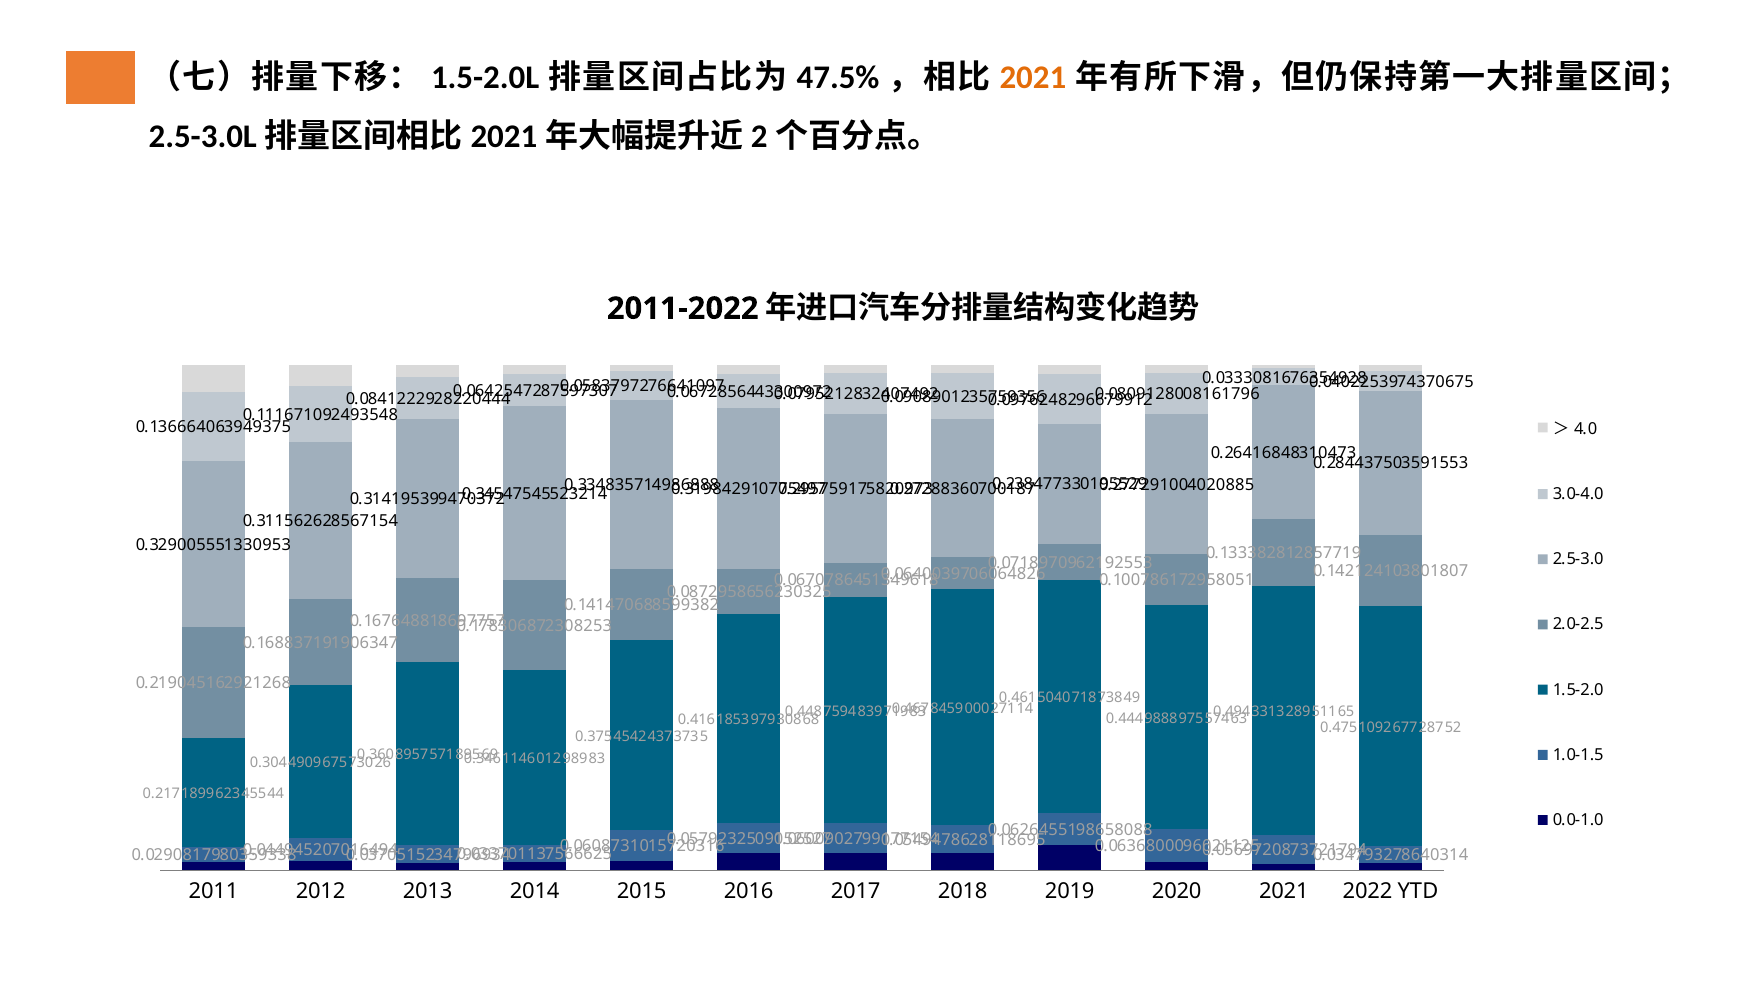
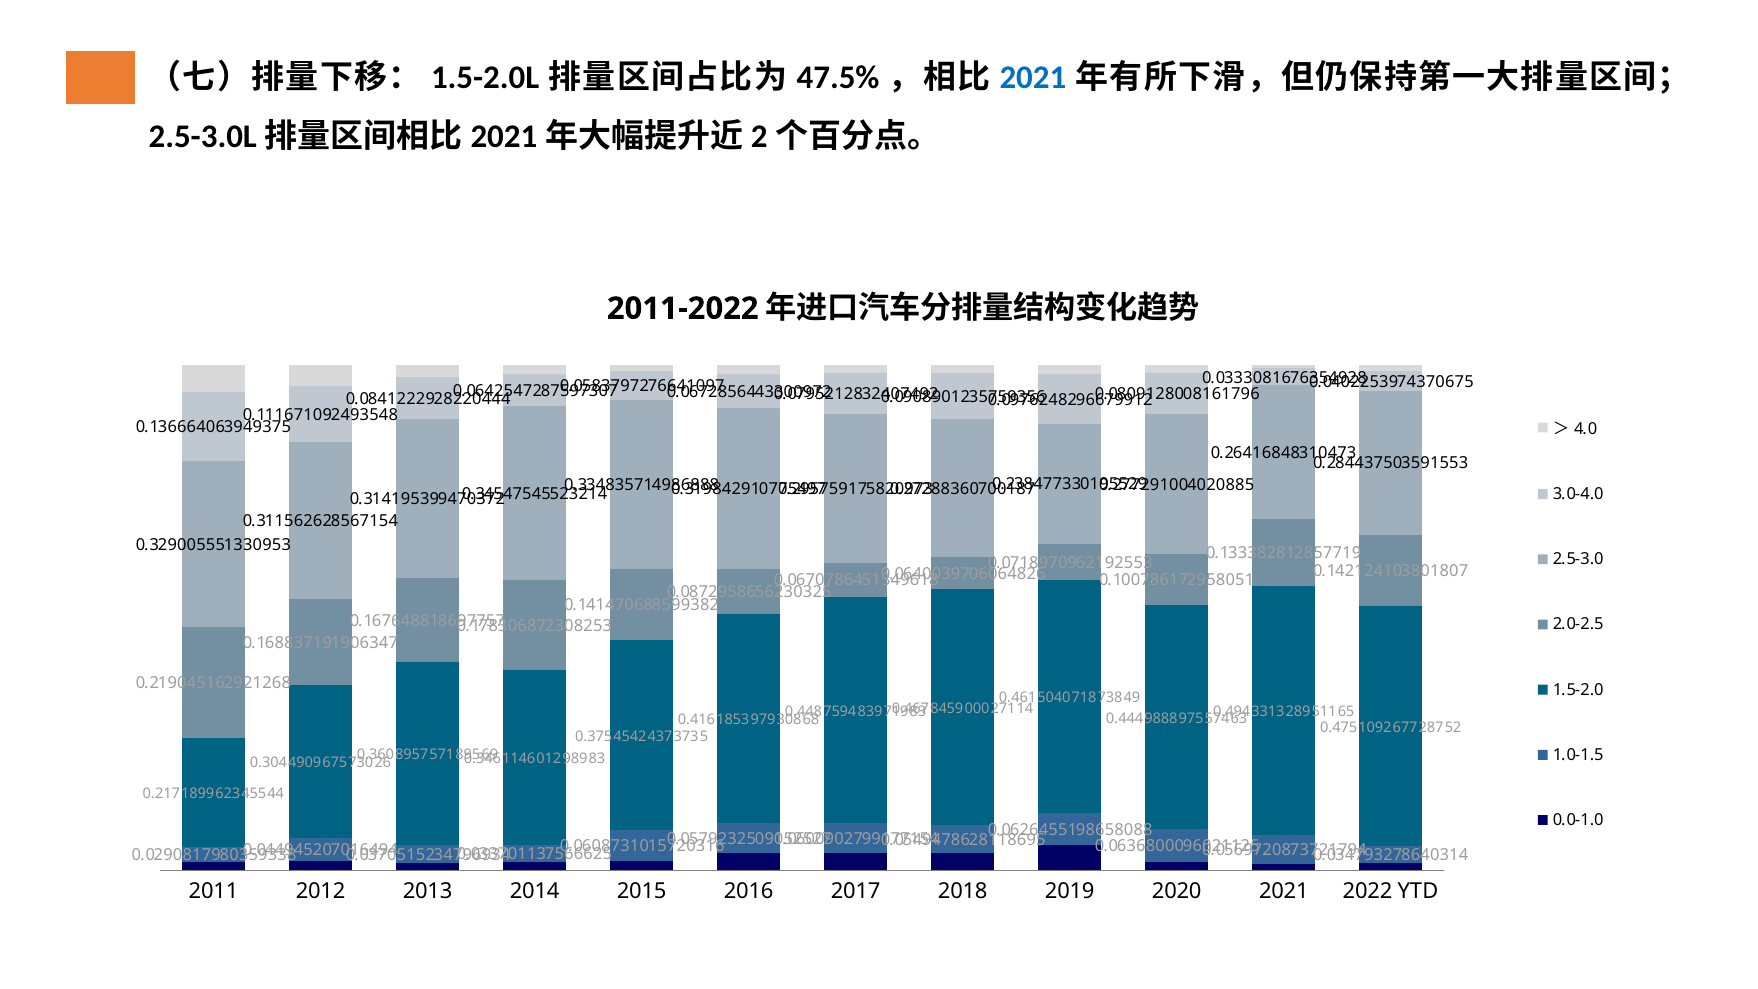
2021 colour: orange -> blue (1033, 77)
